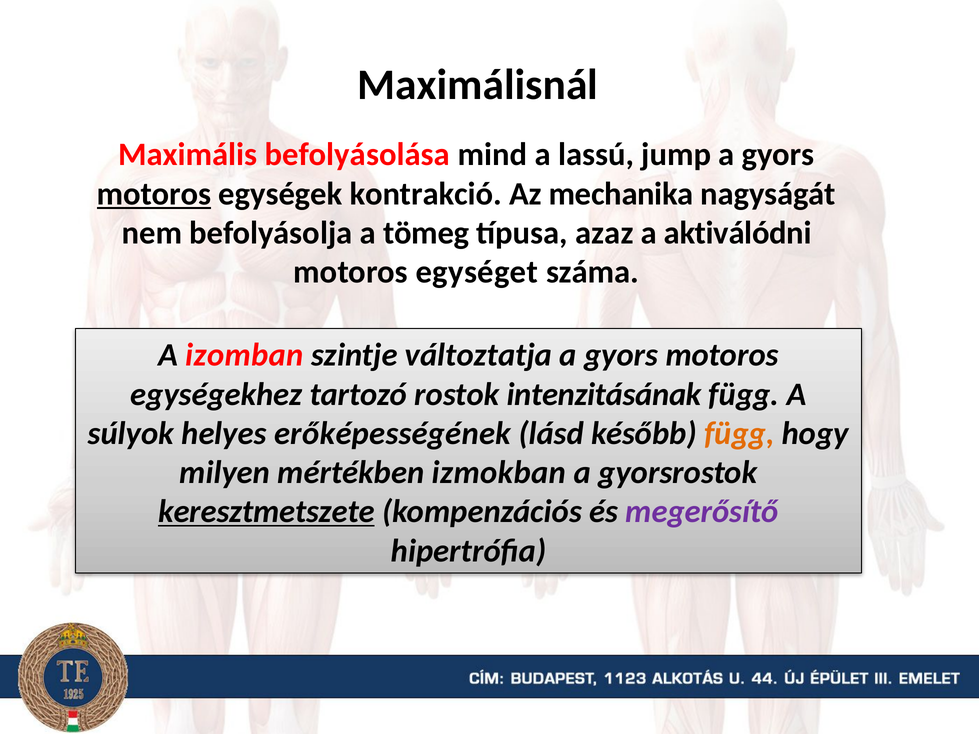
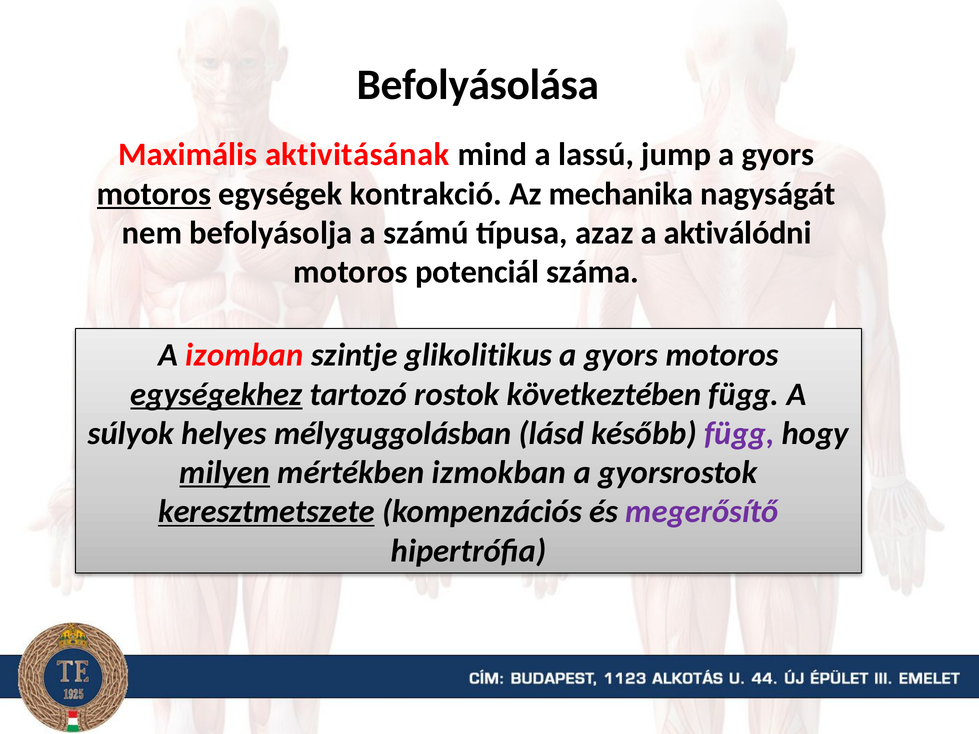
Maximálisnál: Maximálisnál -> Befolyásolása (478, 85)
befolyásolása: befolyásolása -> aktivitásának (357, 155)
tömeg: tömeg -> számú (426, 233)
egységet: egységet -> potenciál (477, 272)
változtatja: változtatja -> glikolitikus (478, 355)
egységekhez underline: none -> present (216, 394)
intenzitásának: intenzitásának -> következtében (604, 394)
erőképességének: erőképességének -> mélyguggolásban (393, 434)
függ colour: orange -> purple (739, 434)
milyen underline: none -> present (225, 473)
